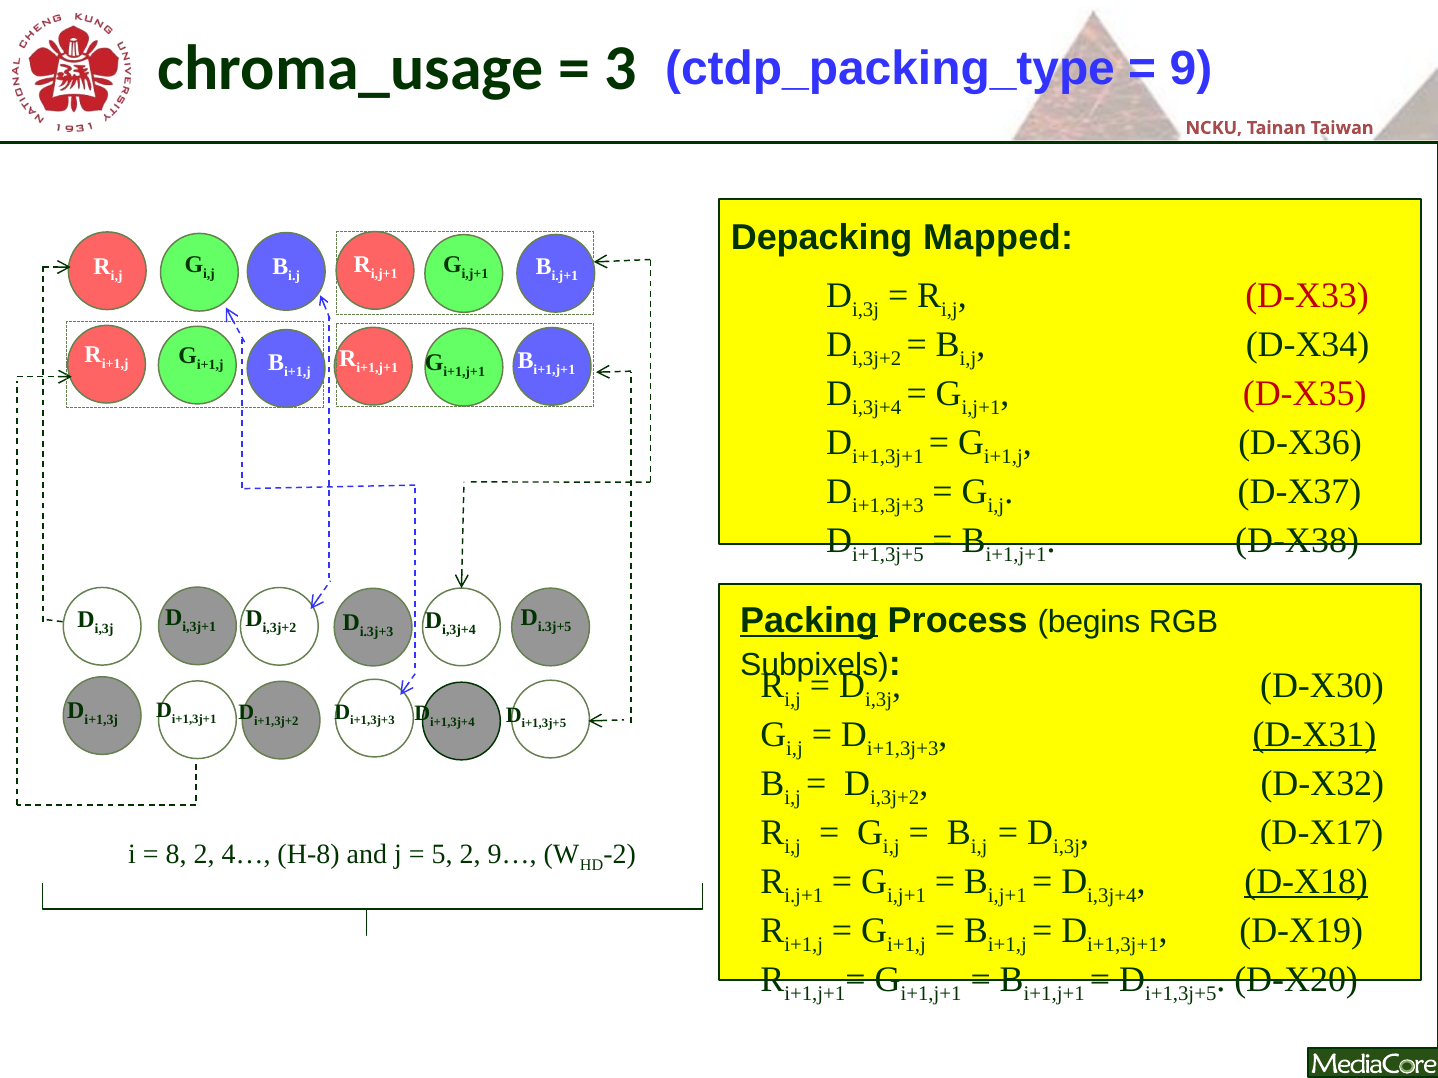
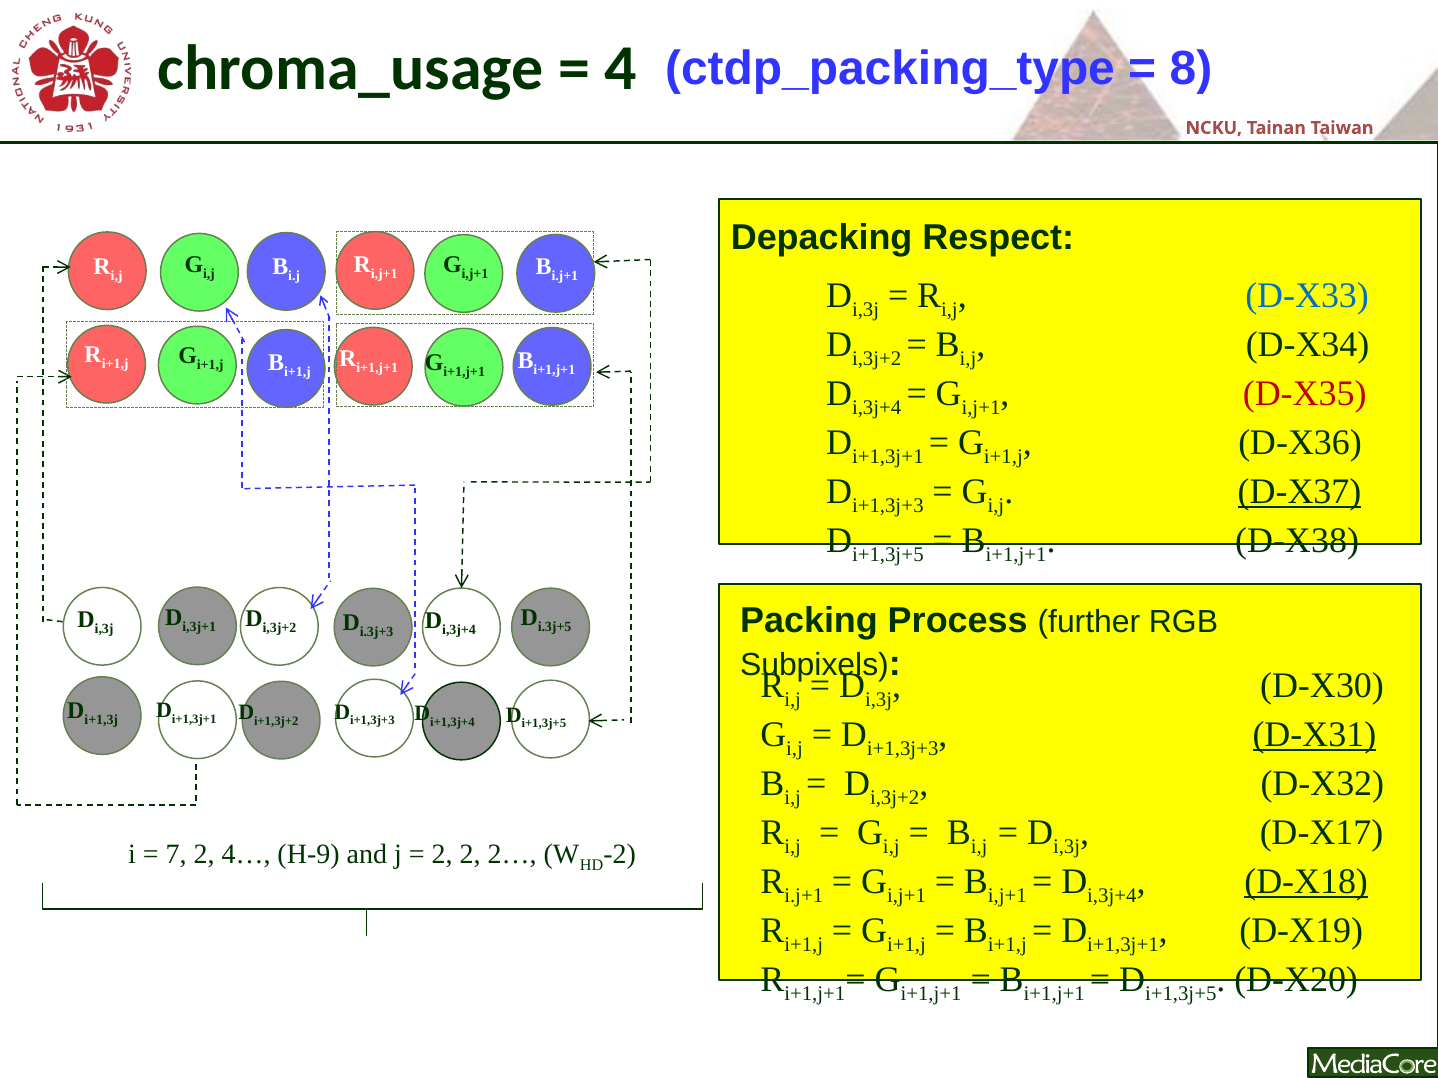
3: 3 -> 4 (621, 68)
9: 9 -> 8 (1191, 69)
Mapped: Mapped -> Respect (998, 238)
D-X33 colour: red -> blue (1307, 296)
D-X37 underline: none -> present (1300, 492)
Packing underline: present -> none (809, 621)
begins: begins -> further (1089, 622)
8: 8 -> 7 (176, 855)
H-8: H-8 -> H-9 (309, 855)
5: 5 -> 2 (442, 855)
9…: 9… -> 2… (512, 855)
